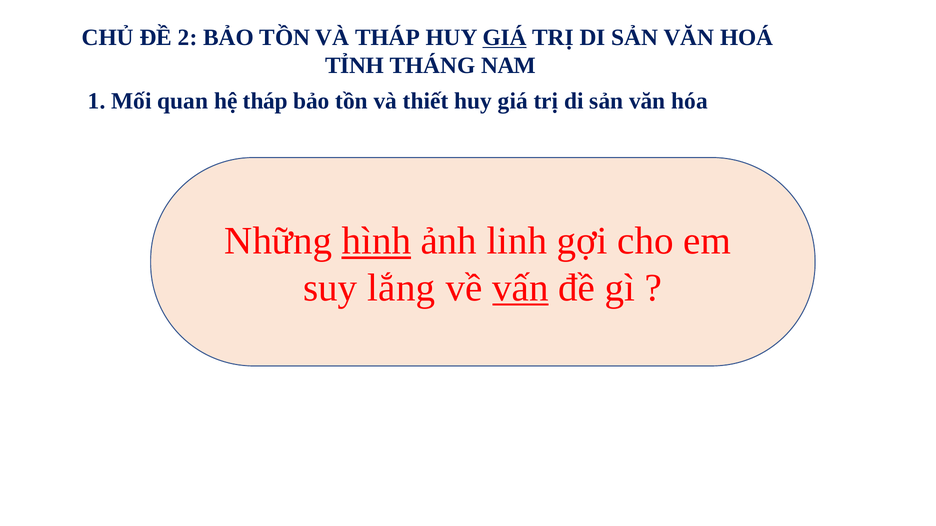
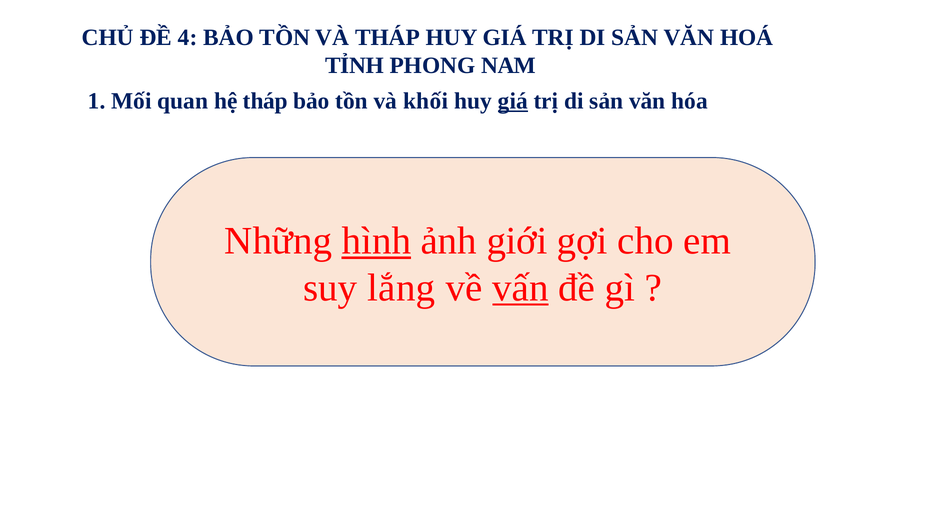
2: 2 -> 4 (188, 37)
GIÁ underline: present -> none (505, 37)
THÁNG: THÁNG -> PHONG (432, 66)
thiết: thiết -> khối (426, 101)
giá underline: none -> present (513, 101)
linh: linh -> giới (517, 241)
